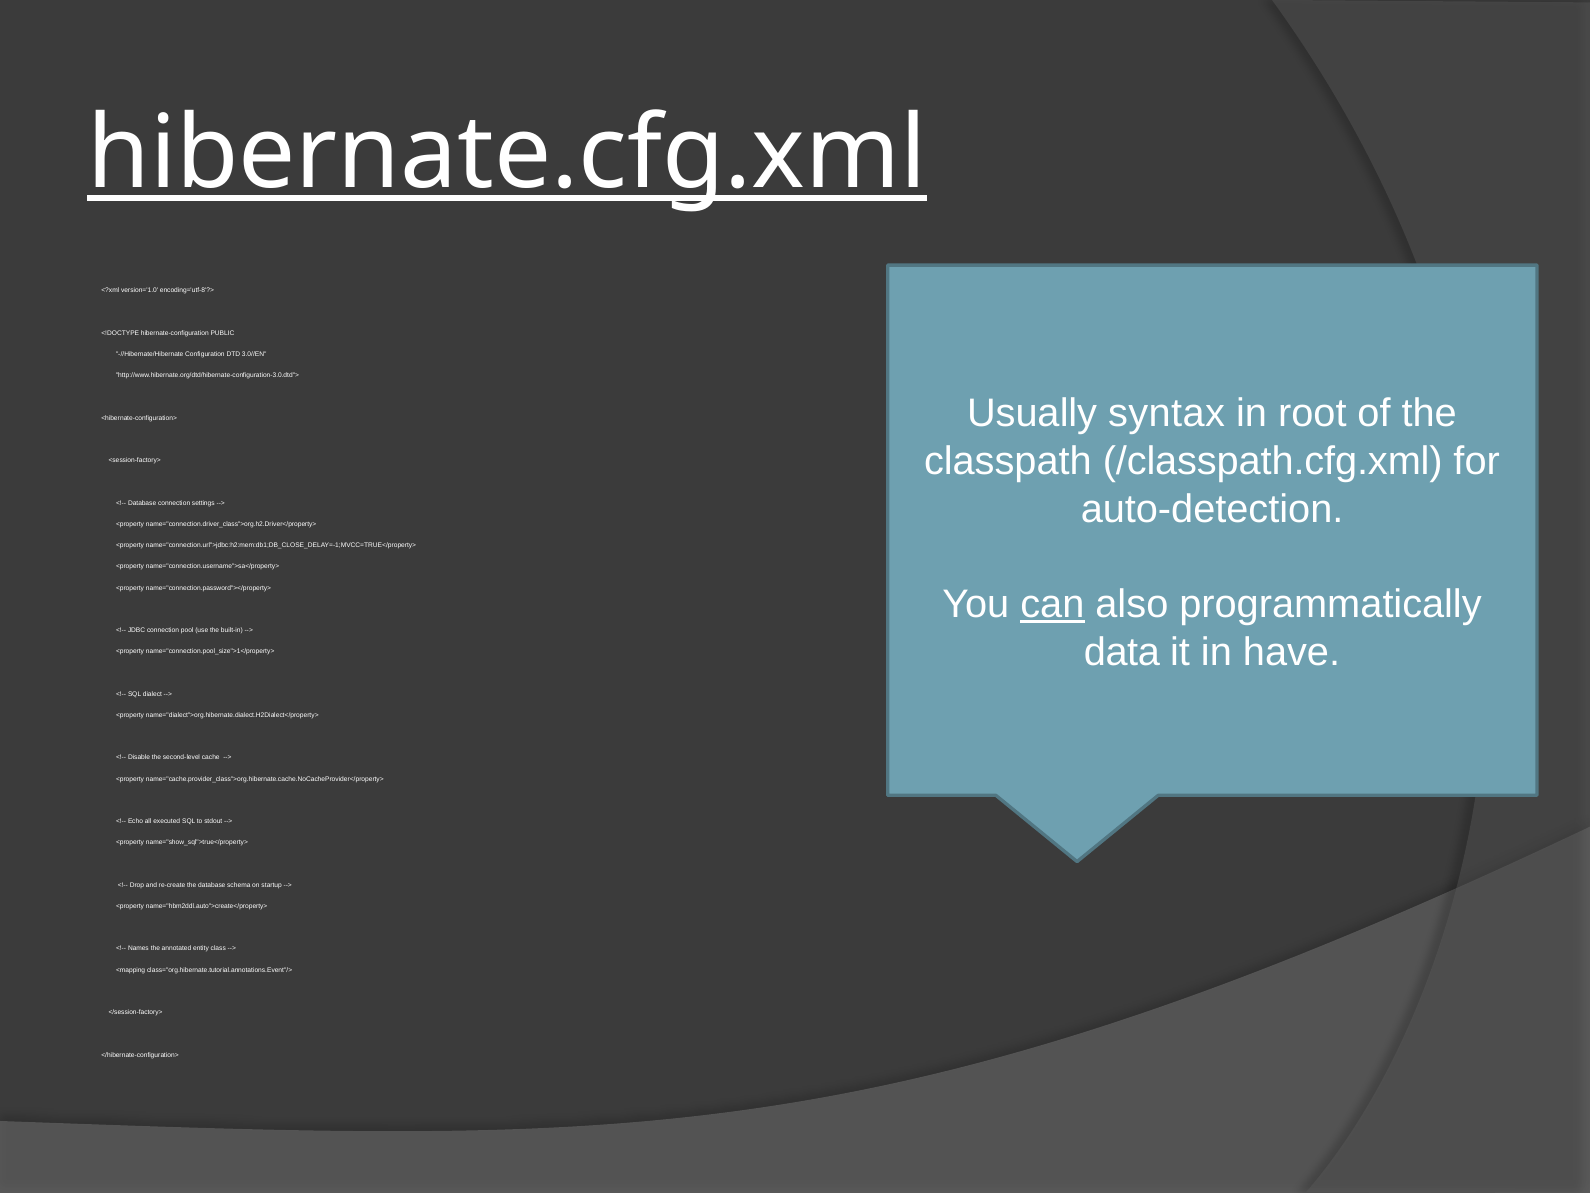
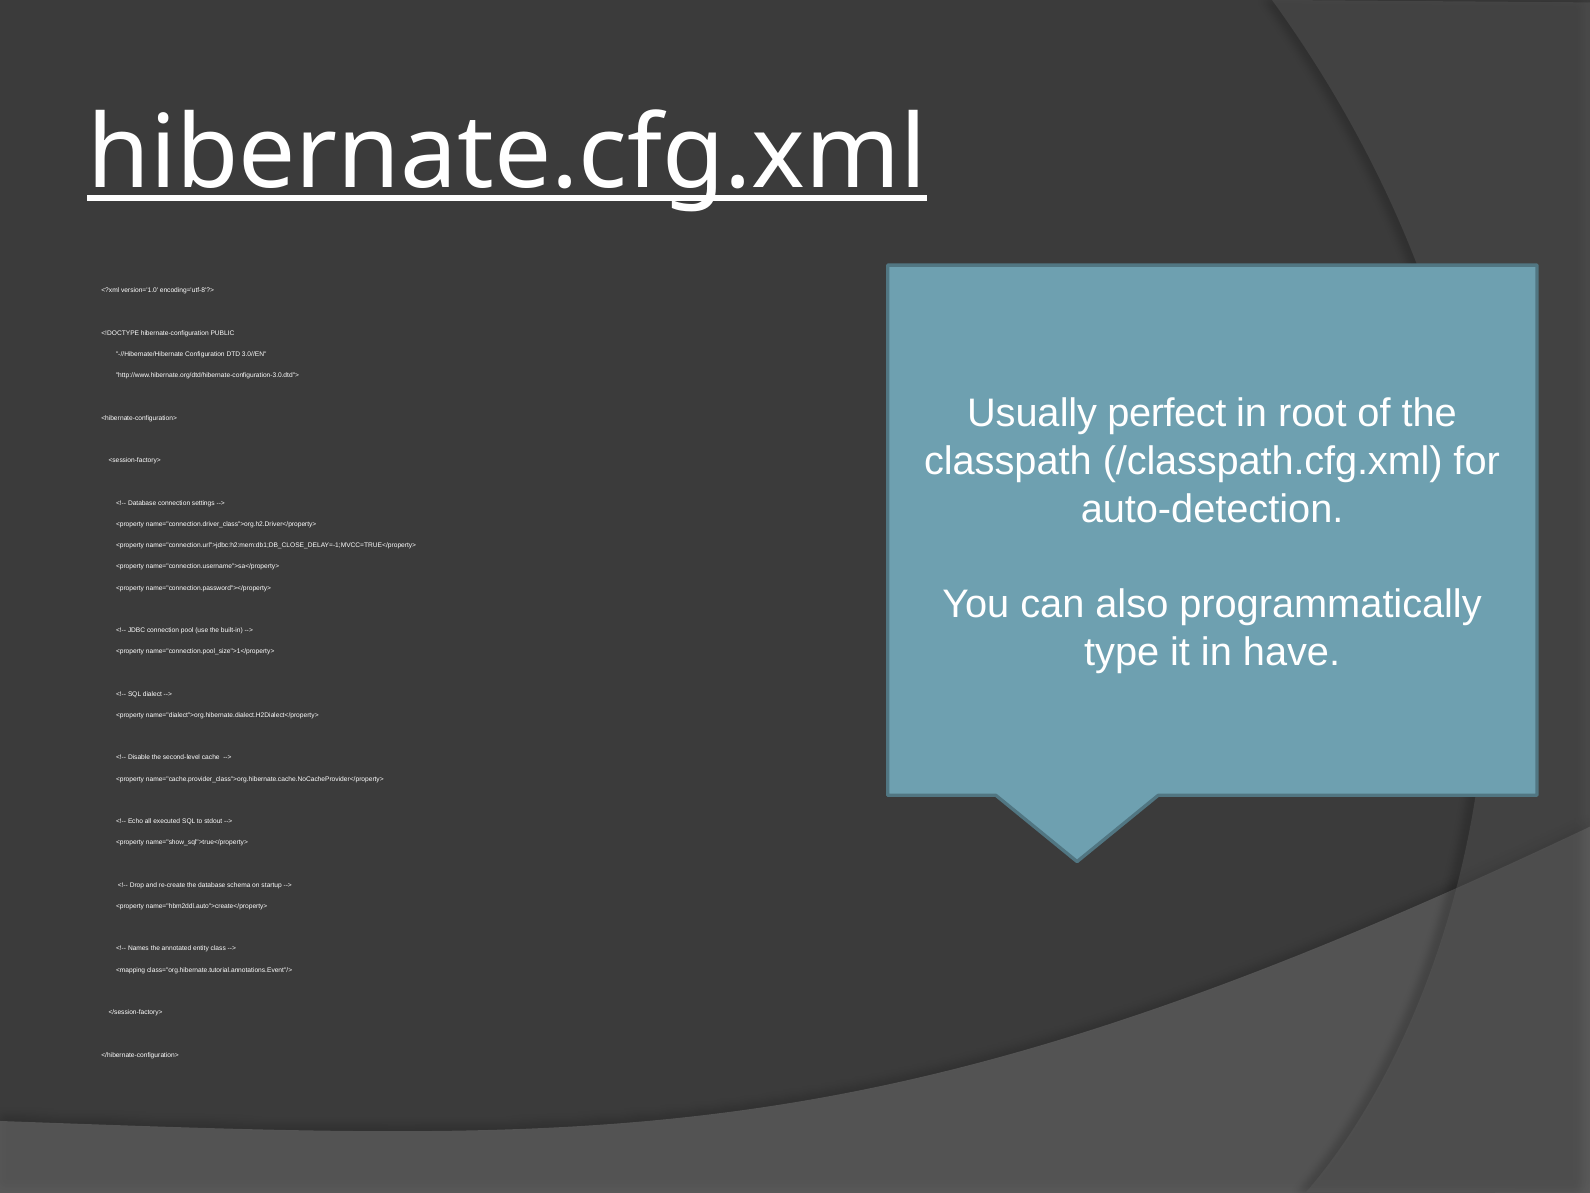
syntax: syntax -> perfect (1167, 413)
can underline: present -> none (1052, 604)
data: data -> type (1122, 652)
